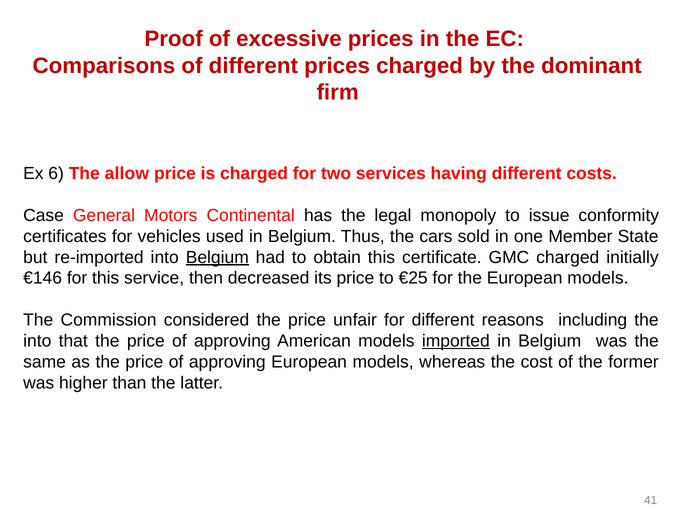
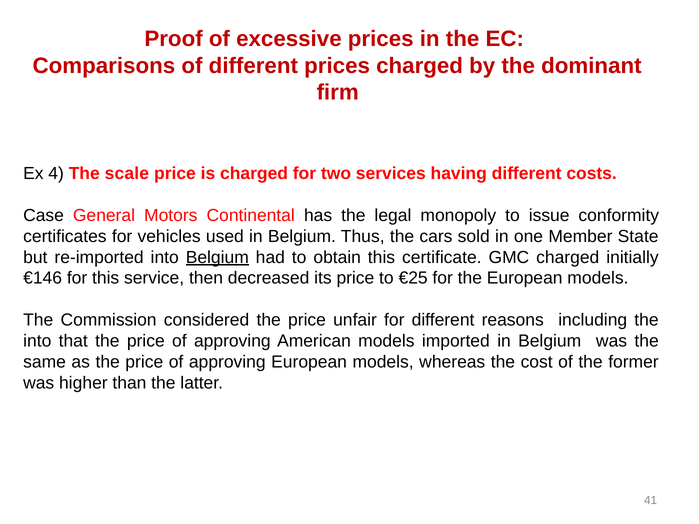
6: 6 -> 4 (56, 173)
allow: allow -> scale (127, 173)
imported underline: present -> none (456, 341)
